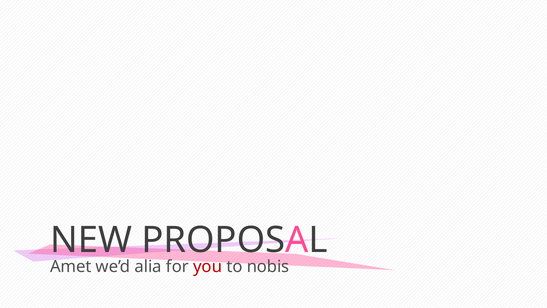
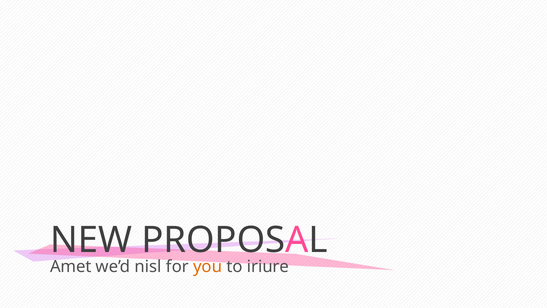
alia: alia -> nisl (148, 267)
you colour: red -> orange (208, 267)
nobis: nobis -> iriure (268, 267)
